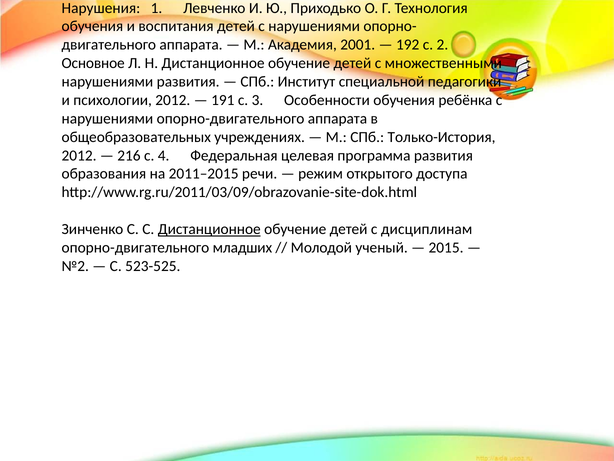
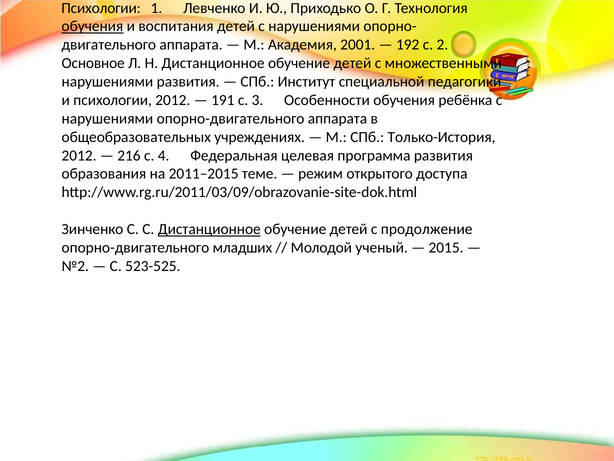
Нарушения: Нарушения -> Психологии (101, 8)
обучения underline: none -> present (92, 26)
речи: речи -> теме (260, 174)
дисциплинам: дисциплинам -> продолжение (427, 229)
